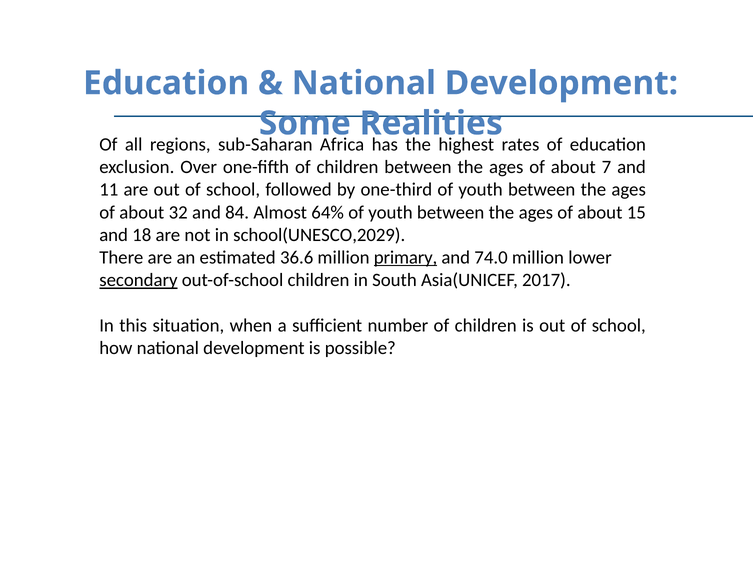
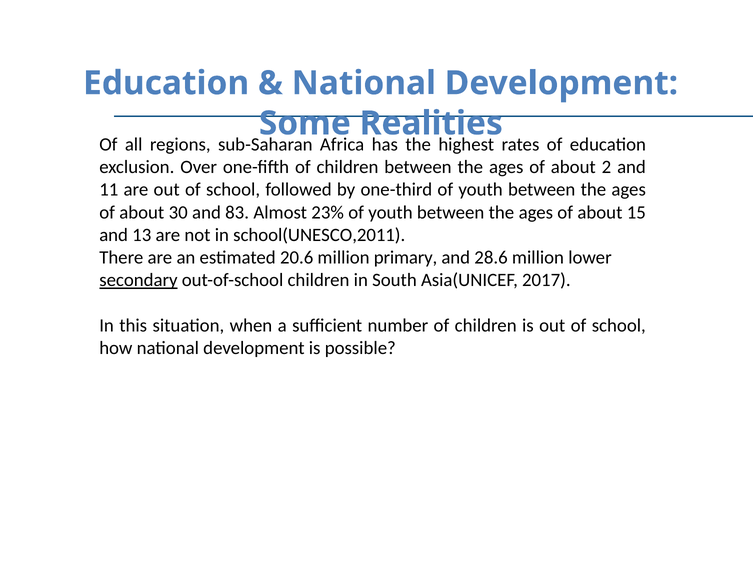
7: 7 -> 2 (606, 167)
32: 32 -> 30 (178, 212)
84: 84 -> 83 (237, 212)
64%: 64% -> 23% (328, 212)
18: 18 -> 13 (142, 235)
school(UNESCO,2029: school(UNESCO,2029 -> school(UNESCO,2011 (319, 235)
36.6: 36.6 -> 20.6 (297, 257)
primary underline: present -> none (406, 257)
74.0: 74.0 -> 28.6 (491, 257)
